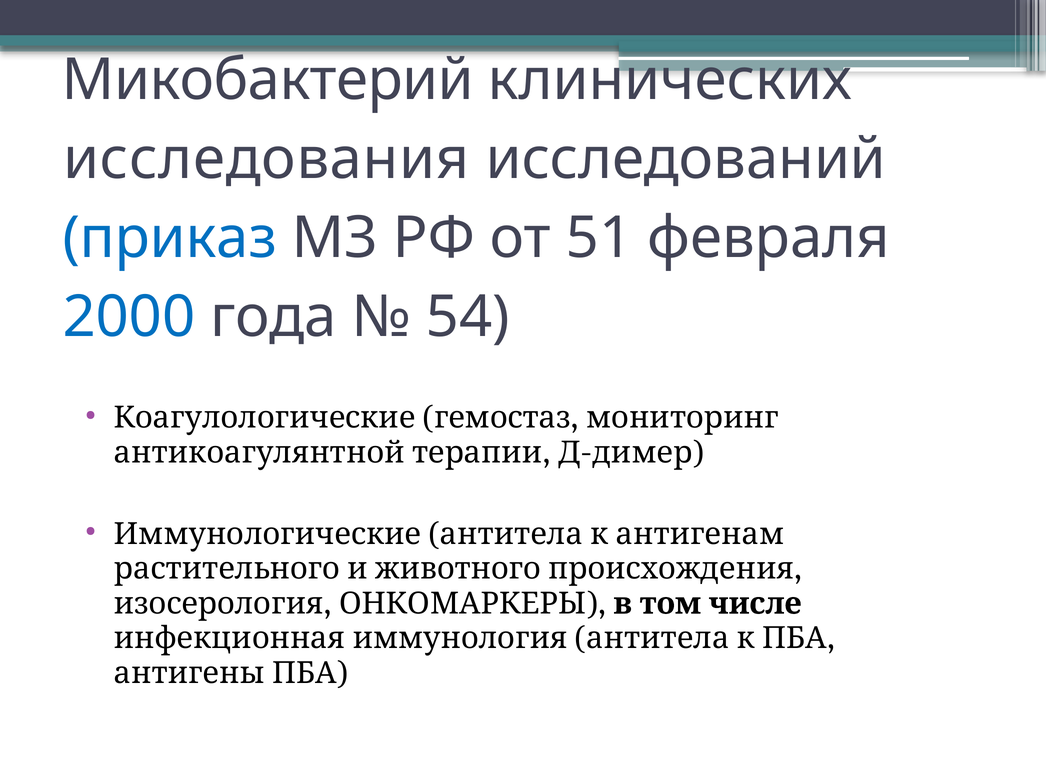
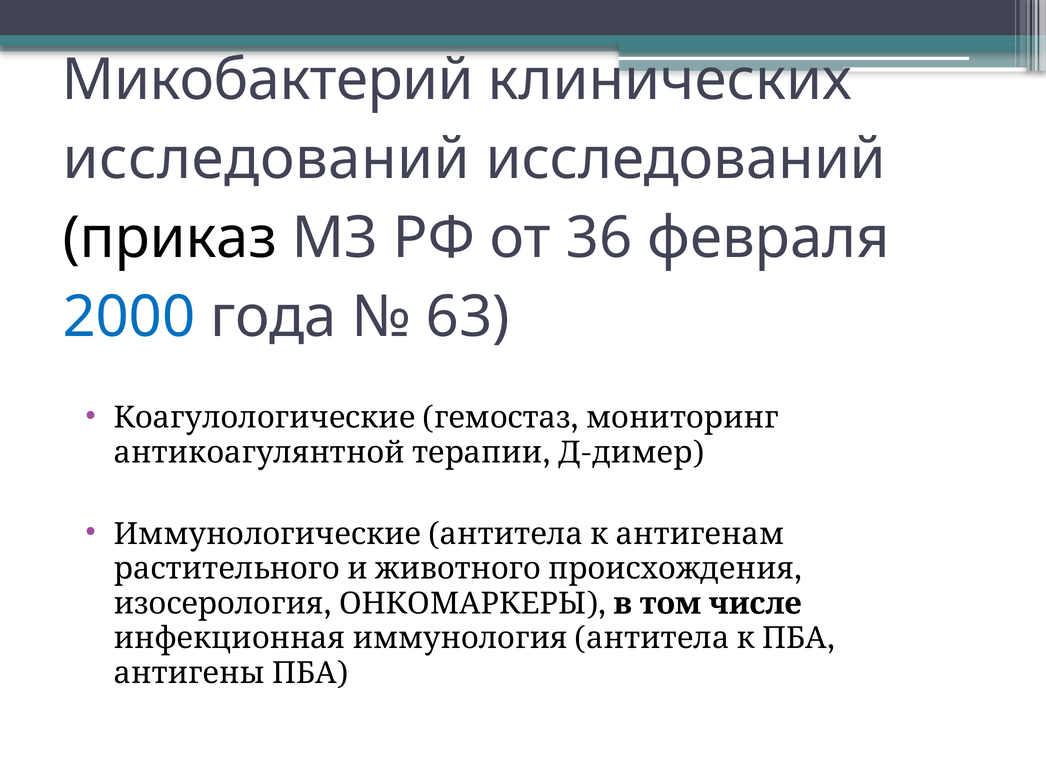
исследования: исследования -> исследований (266, 159)
приказ colour: blue -> black (170, 238)
51: 51 -> 36 (599, 238)
54: 54 -> 63 (468, 317)
